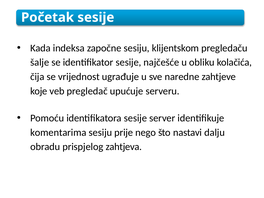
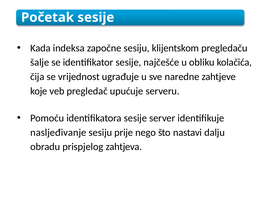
komentarima: komentarima -> nasljeđivanje (58, 132)
